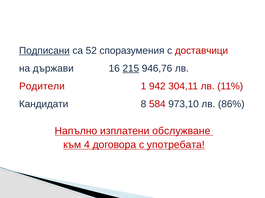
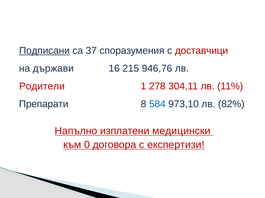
52: 52 -> 37 (91, 51)
215 underline: present -> none (131, 69)
942: 942 -> 278 (157, 87)
Кандидати: Кандидати -> Препарати (44, 104)
584 colour: red -> blue (157, 104)
86%: 86% -> 82% (231, 104)
обслужване: обслужване -> медицински (181, 131)
4: 4 -> 0 (87, 145)
употребата: употребата -> експертизи (176, 145)
